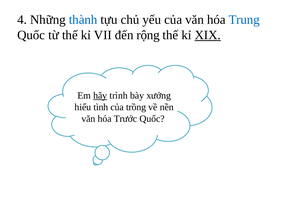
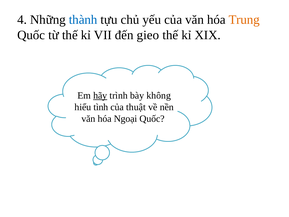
Trung colour: blue -> orange (244, 20)
rộng: rộng -> gieo (148, 35)
XIX underline: present -> none (208, 35)
xưởng: xưởng -> không (159, 95)
trồng: trồng -> thuật (136, 107)
Trước: Trước -> Ngoại (125, 119)
